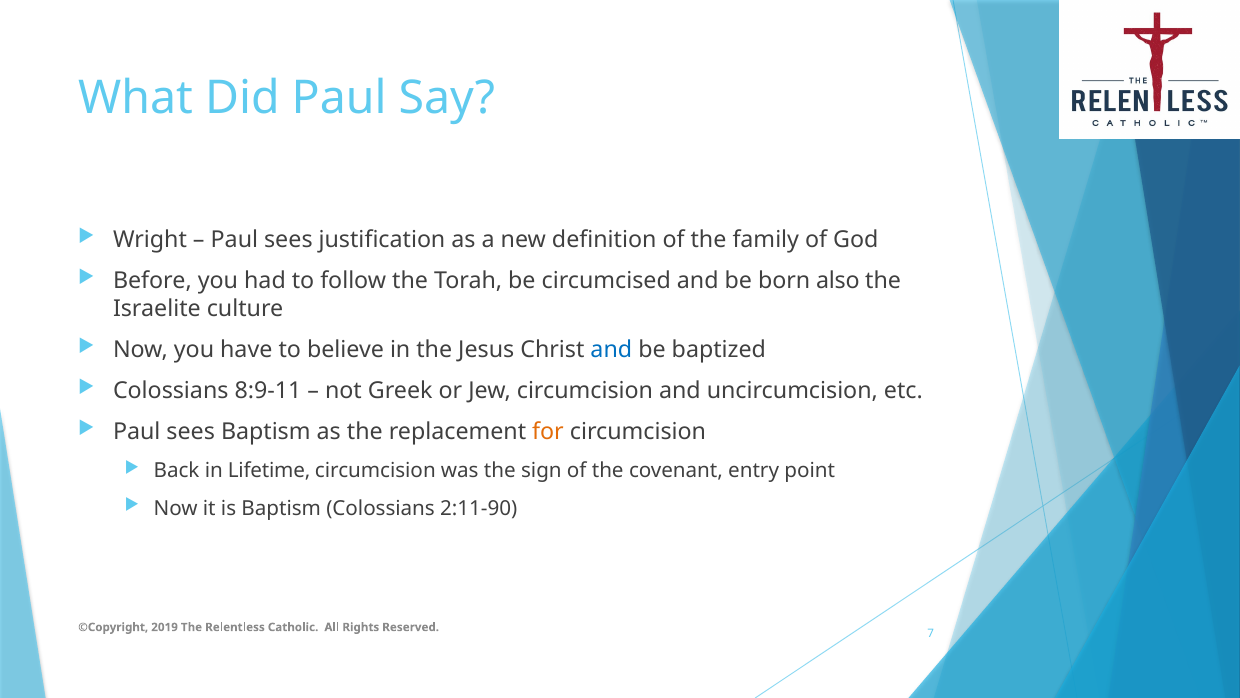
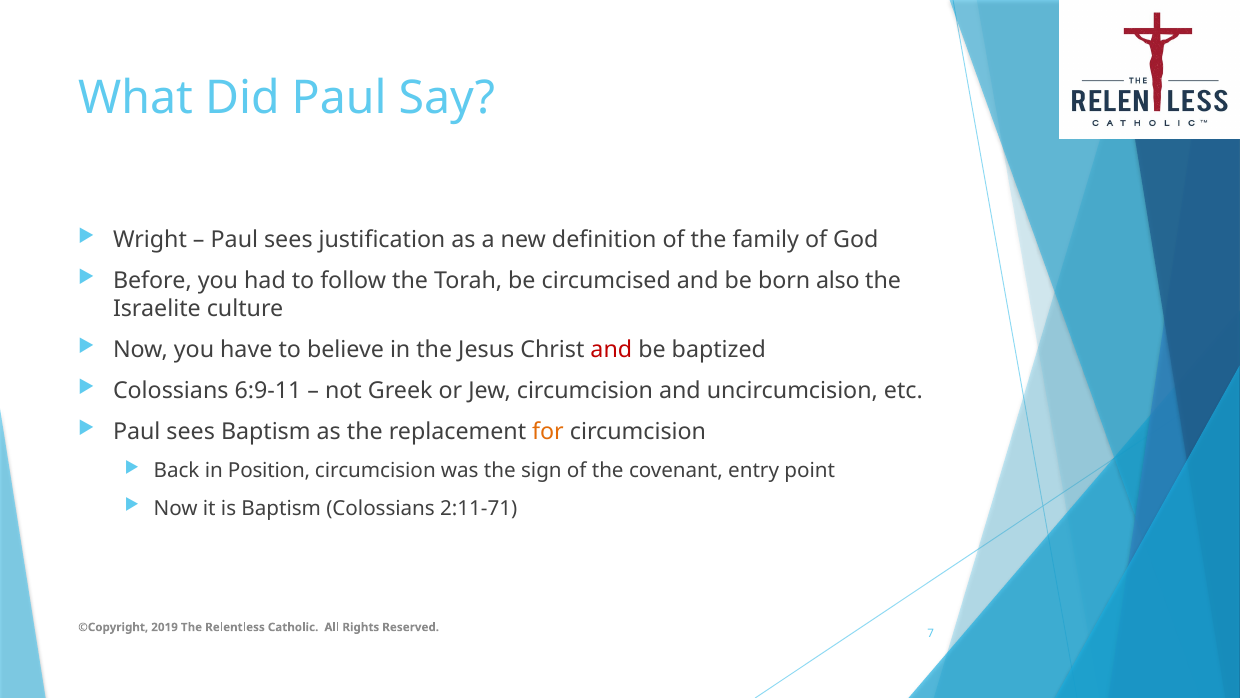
and colour: blue -> red (611, 350)
8:9-11: 8:9-11 -> 6:9-11 (268, 390)
Lifetime: Lifetime -> Position (269, 470)
2:11-90: 2:11-90 -> 2:11-71 (479, 508)
